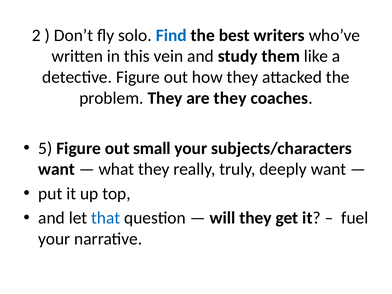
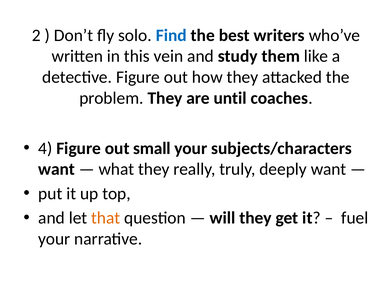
are they: they -> until (230, 98)
5: 5 -> 4 (45, 148)
that colour: blue -> orange (106, 218)
